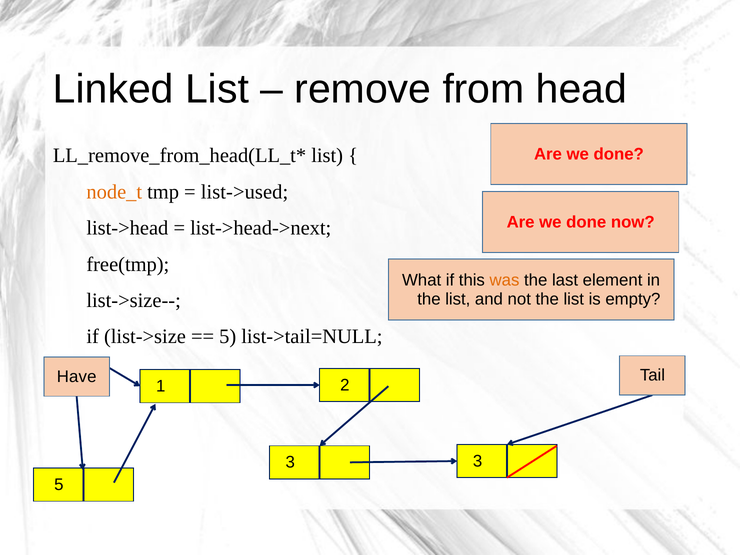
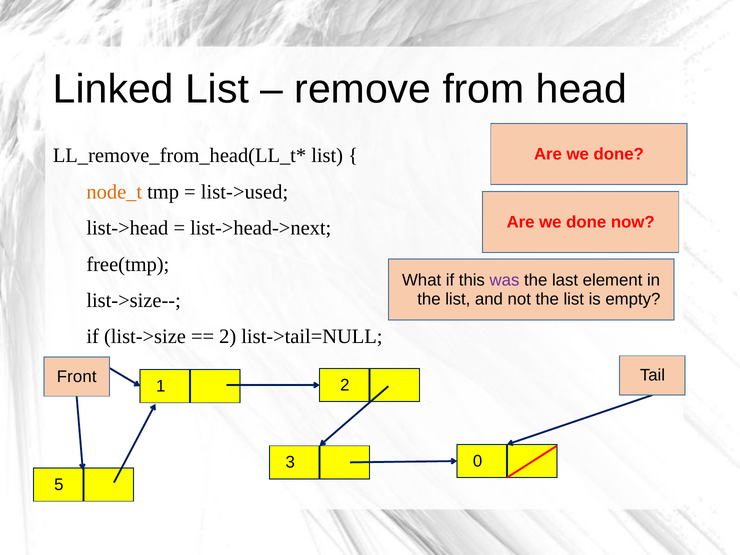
was colour: orange -> purple (504, 280)
5: 5 -> 2 (228, 337)
Have: Have -> Front (77, 377)
3 3: 3 -> 0 (478, 461)
